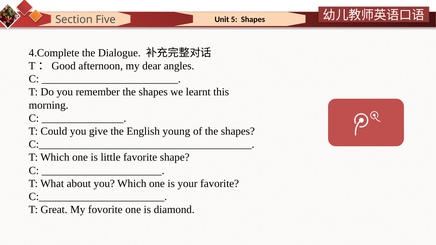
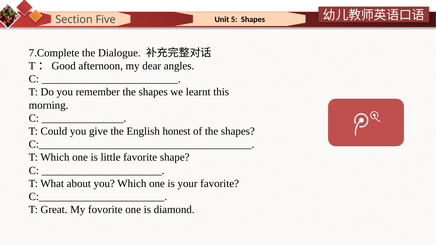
4.Complete: 4.Complete -> 7.Complete (54, 53)
young: young -> honest (177, 131)
